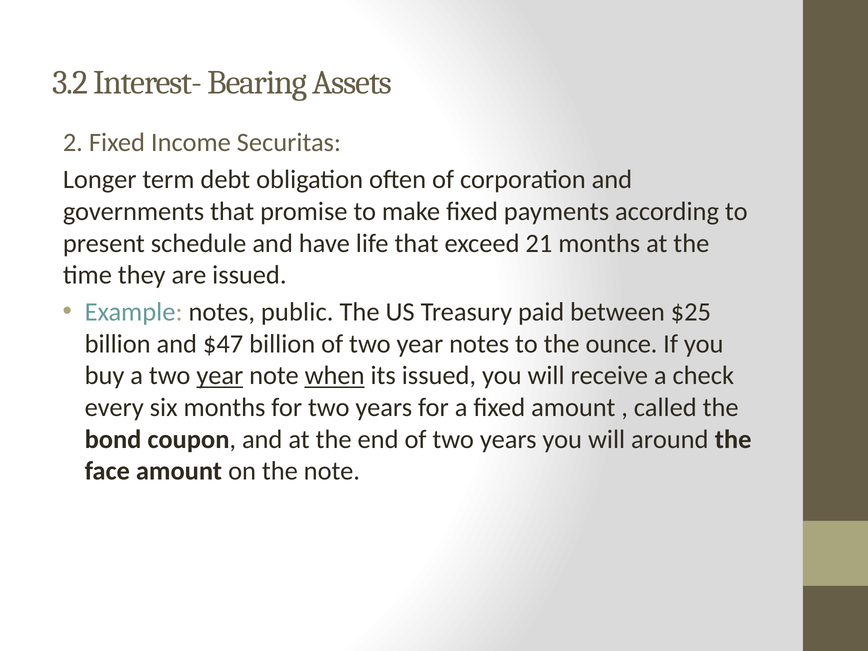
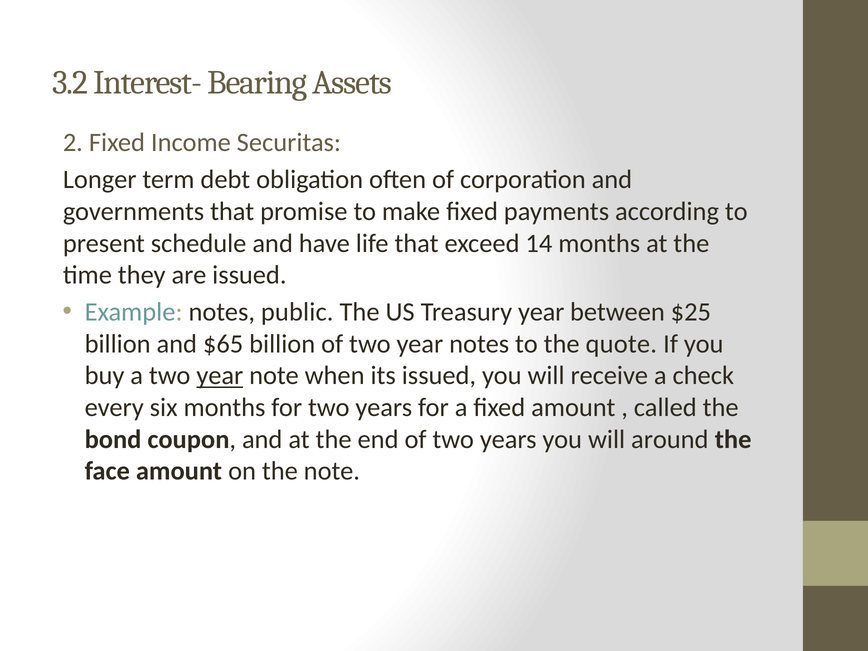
21: 21 -> 14 (539, 243)
Treasury paid: paid -> year (541, 312)
$47: $47 -> $65 (223, 344)
ounce: ounce -> quote (621, 344)
when underline: present -> none (335, 376)
